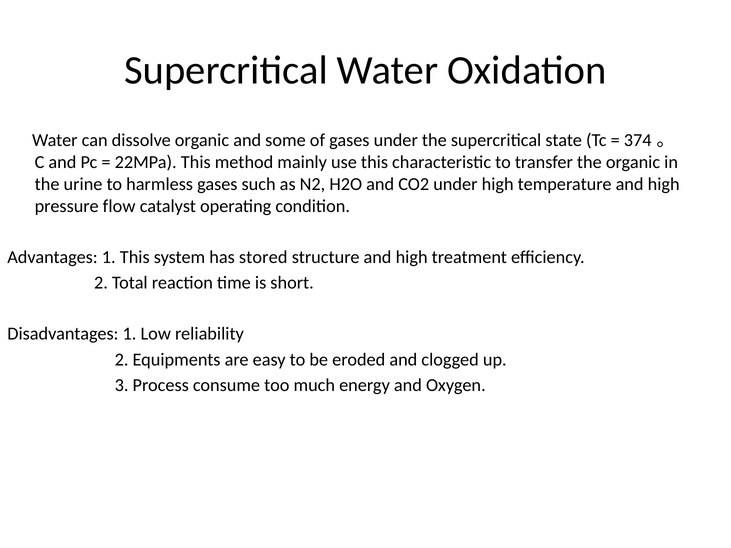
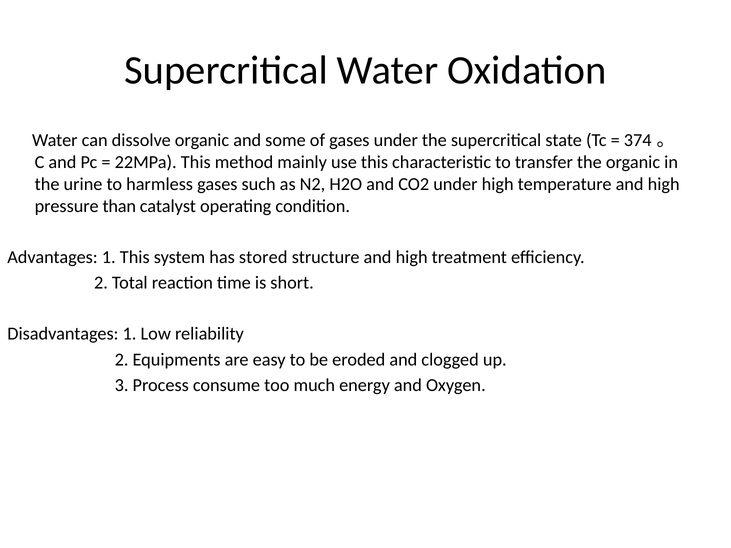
flow: flow -> than (119, 206)
